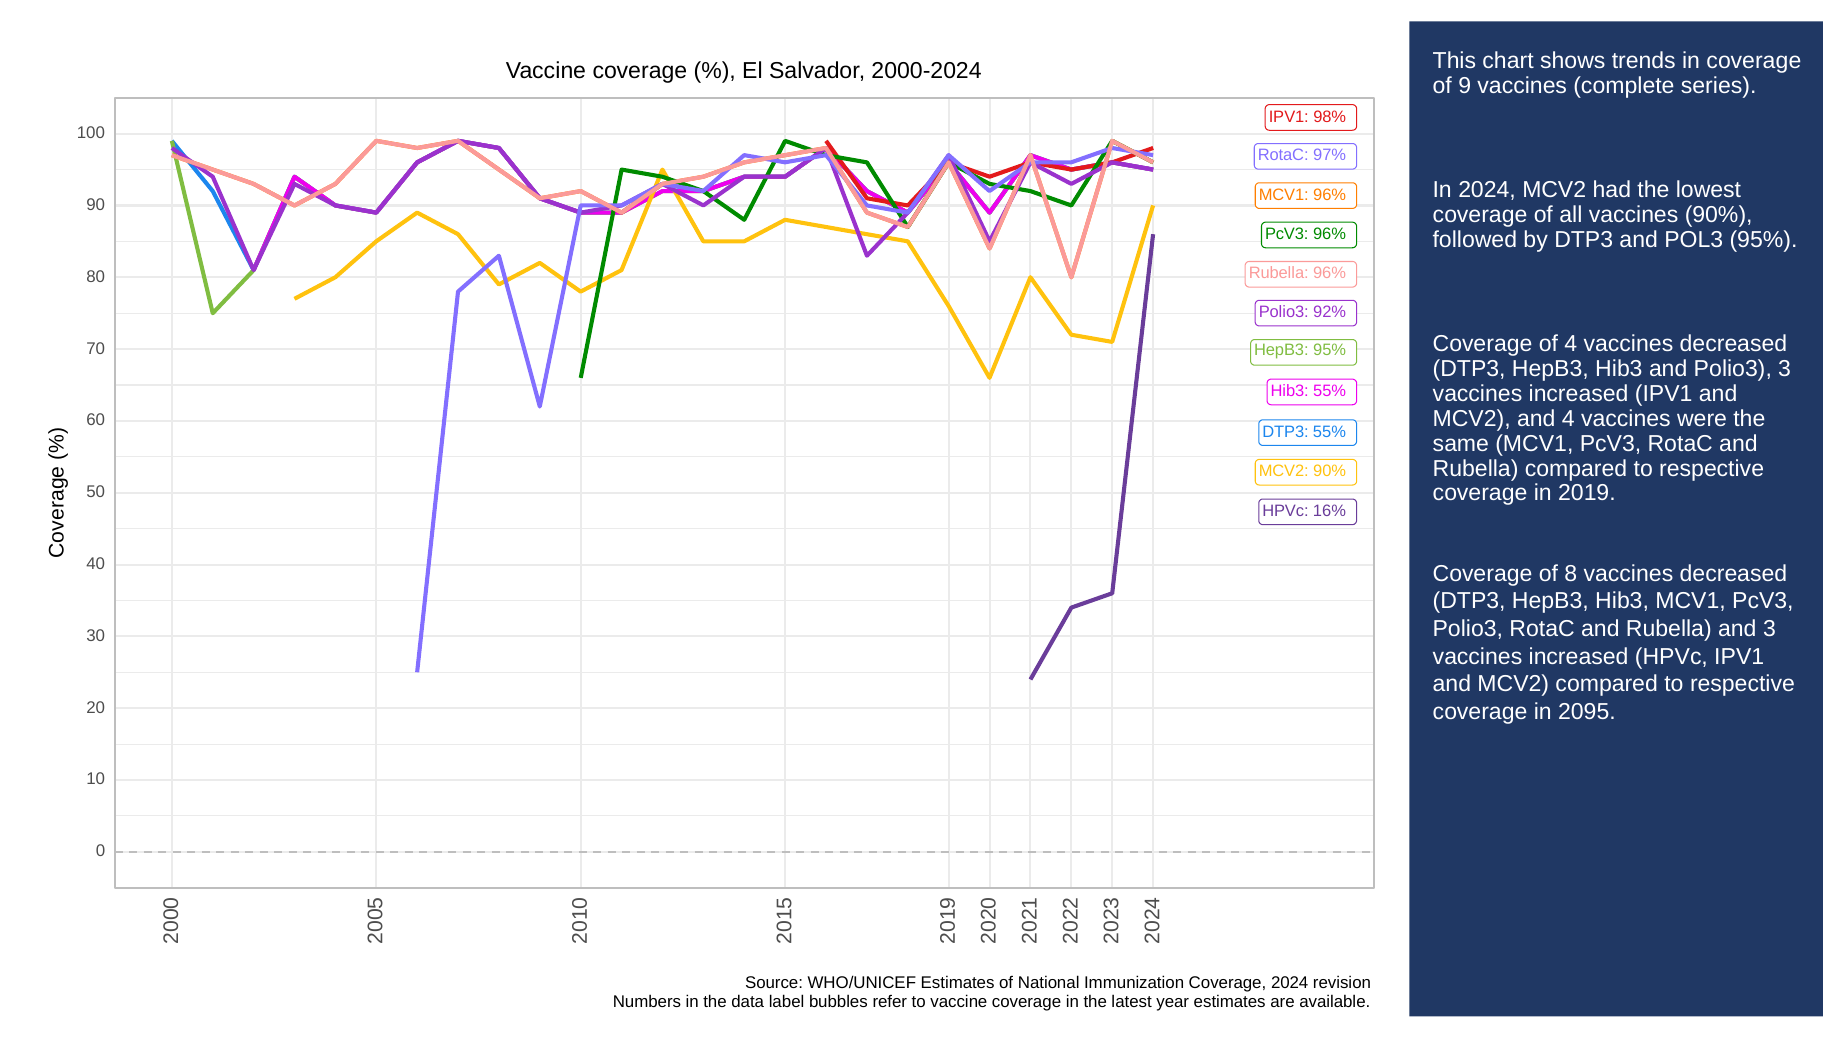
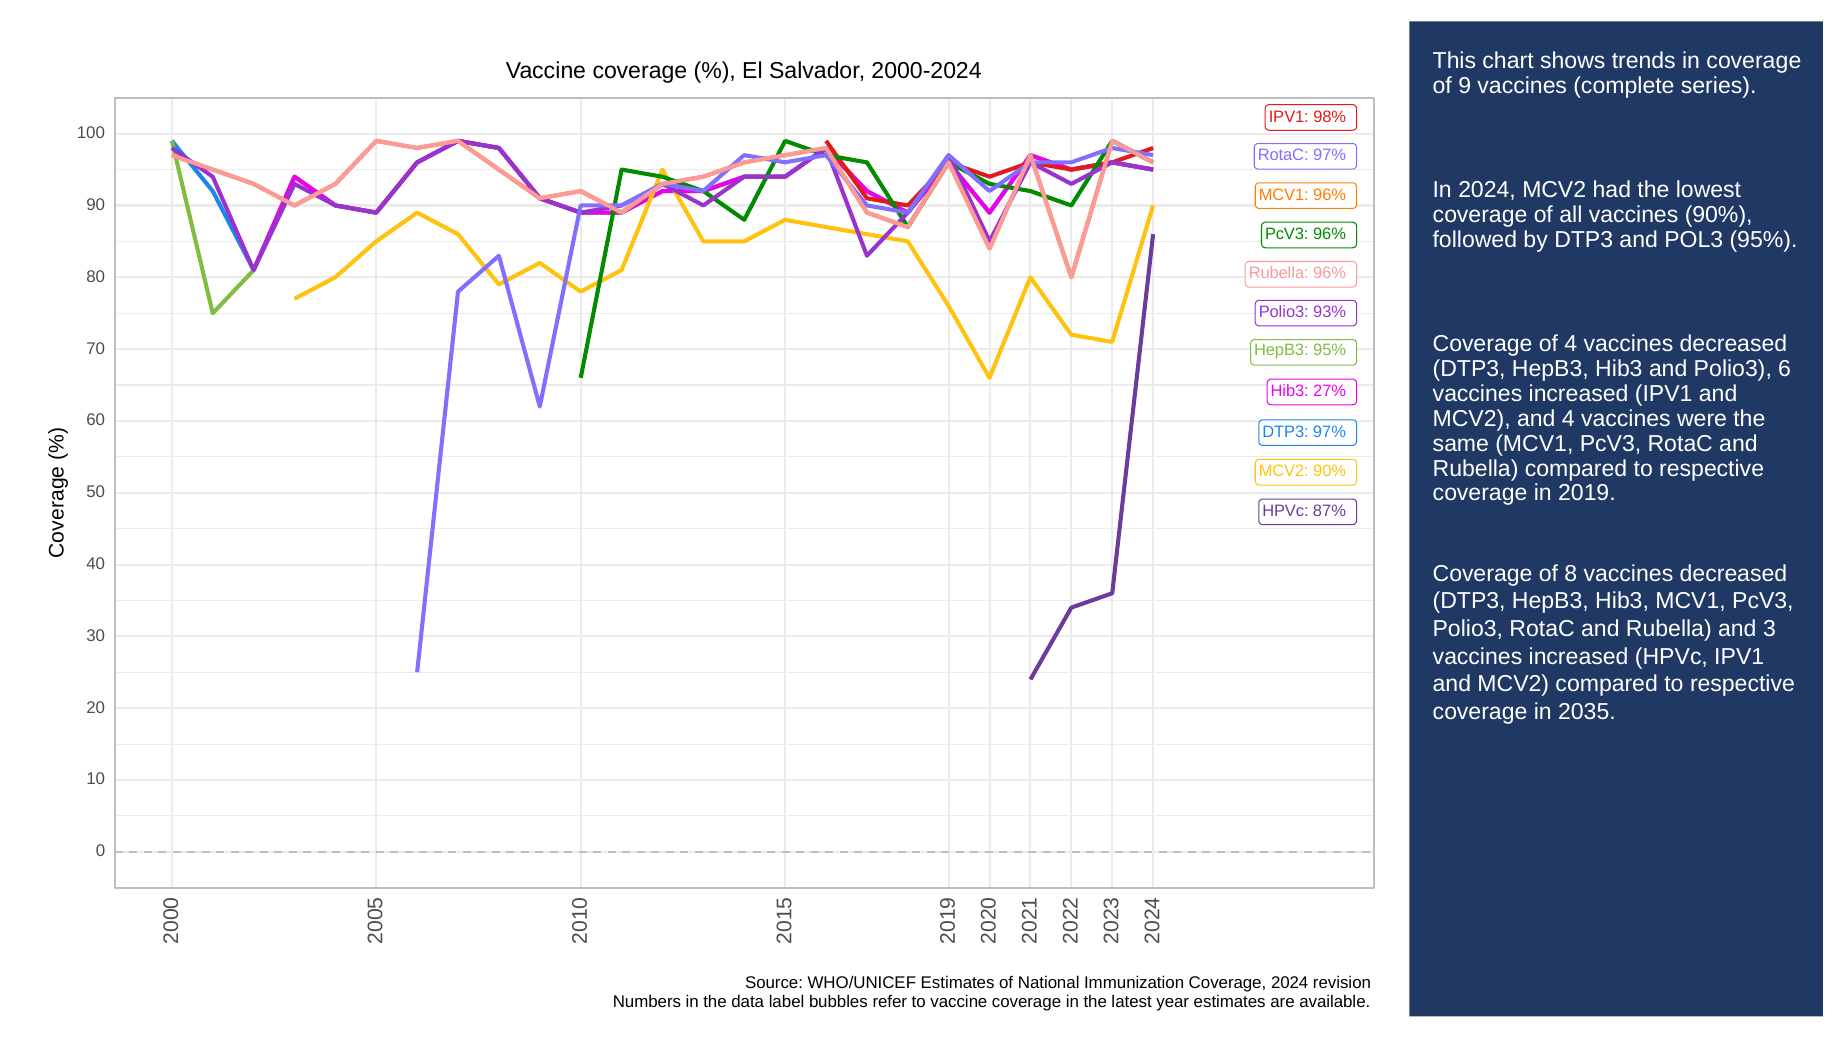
92%: 92% -> 93% (1330, 312)
Polio3 3: 3 -> 6 (1785, 369)
Hib3 55%: 55% -> 27% (1330, 391)
DTP3 55%: 55% -> 97% (1329, 432)
16%: 16% -> 87% (1329, 511)
2095: 2095 -> 2035 (1587, 712)
